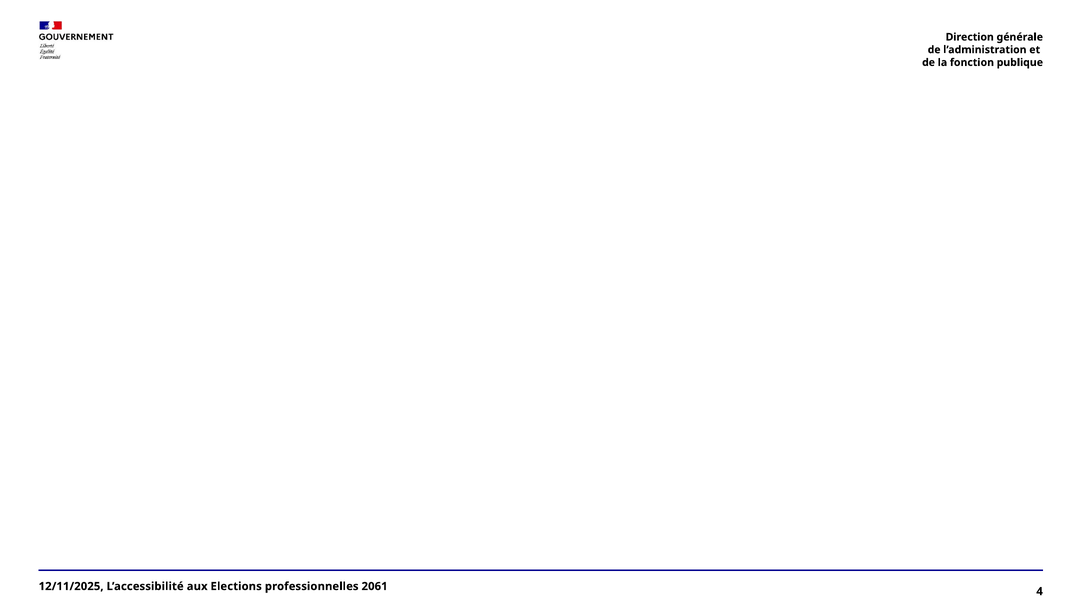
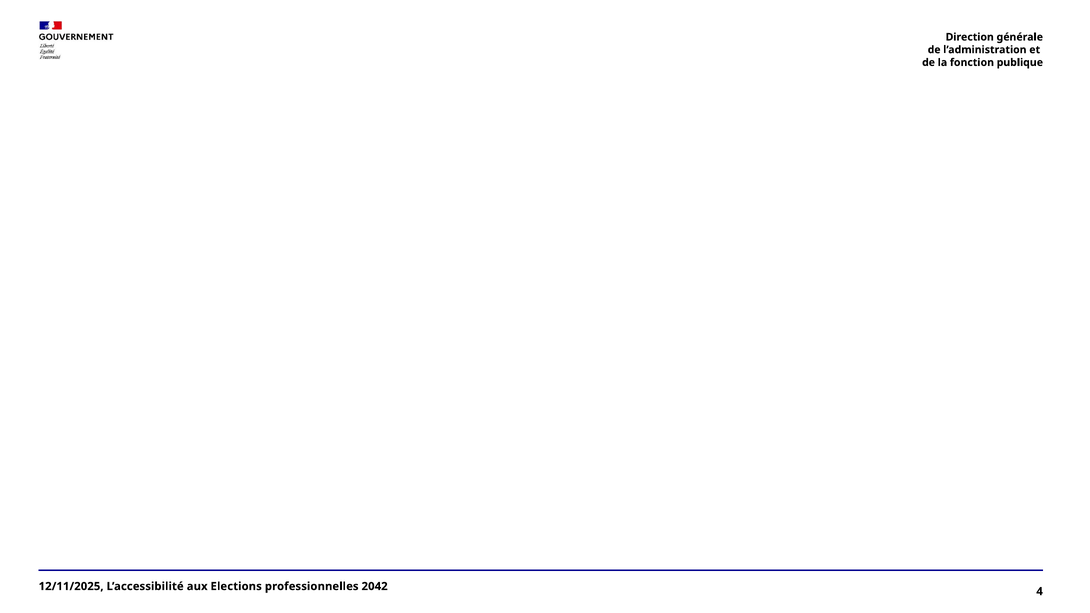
2061: 2061 -> 2042 (375, 586)
